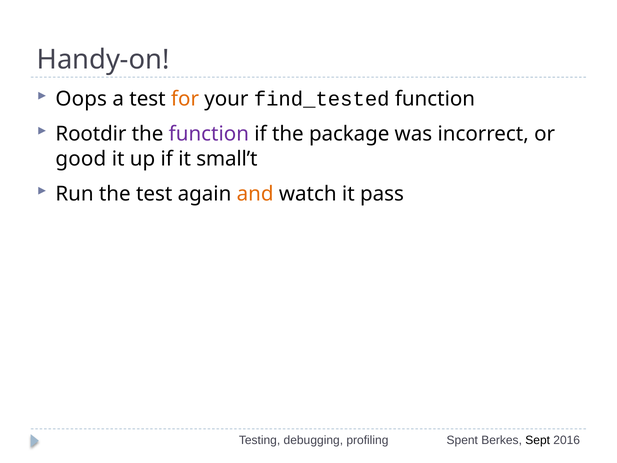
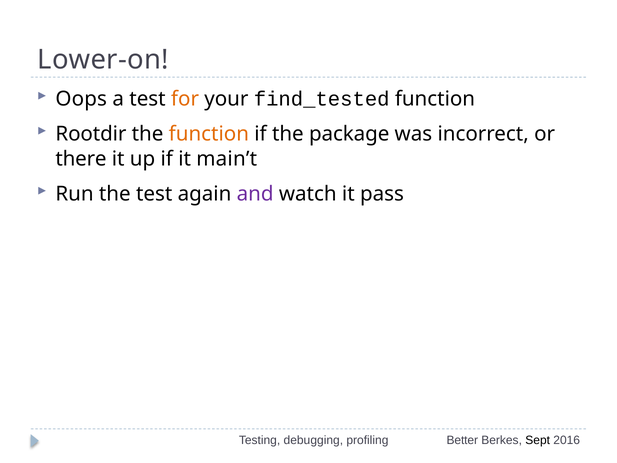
Handy-on: Handy-on -> Lower-on (103, 60)
function colour: purple -> orange (209, 134)
good: good -> there (81, 159)
small’t: small’t -> main’t (227, 159)
and colour: orange -> purple (255, 194)
Spent: Spent -> Better (462, 440)
